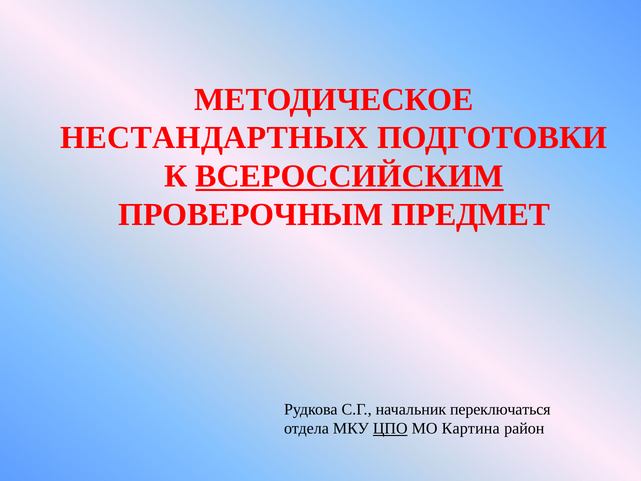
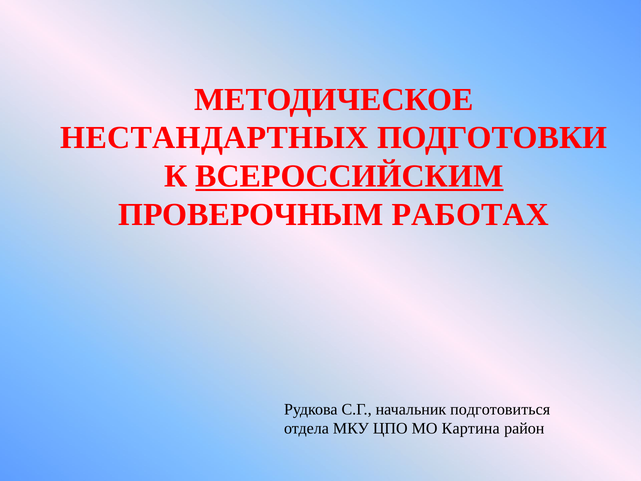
ПРЕДМЕТ: ПРЕДМЕТ -> РАБОТАХ (470, 215)
переключаться: переключаться -> подготовиться (500, 409)
ЦПО underline: present -> none (390, 428)
